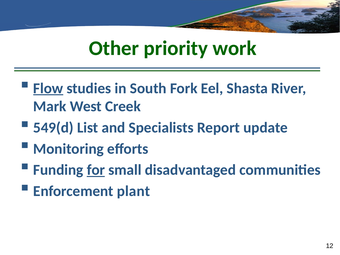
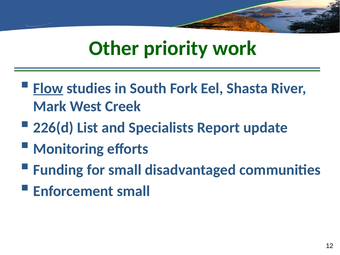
549(d: 549(d -> 226(d (53, 128)
for underline: present -> none (96, 170)
Enforcement plant: plant -> small (133, 191)
